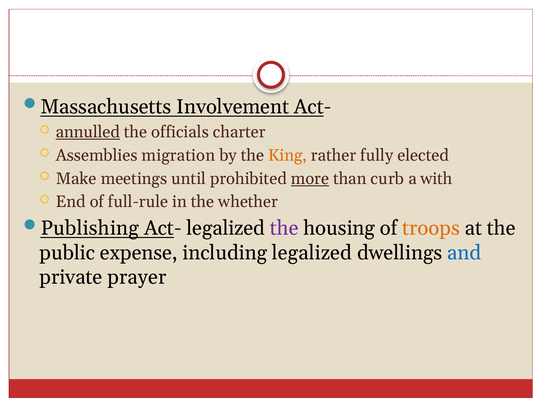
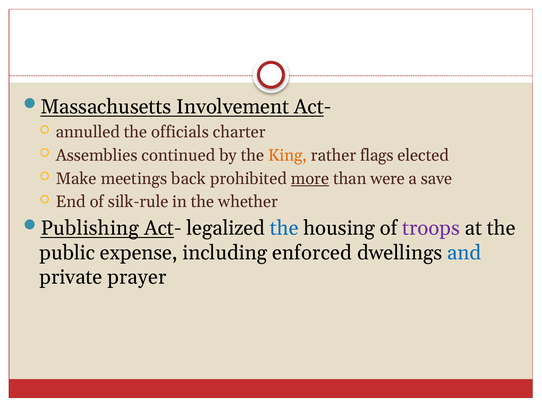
annulled underline: present -> none (88, 132)
migration: migration -> continued (178, 155)
fully: fully -> flags (377, 155)
until: until -> back (189, 178)
curb: curb -> were (388, 178)
with: with -> save (437, 178)
full-rule: full-rule -> silk-rule (138, 202)
the colour: purple -> blue (284, 228)
troops colour: orange -> purple (431, 228)
including legalized: legalized -> enforced (312, 252)
